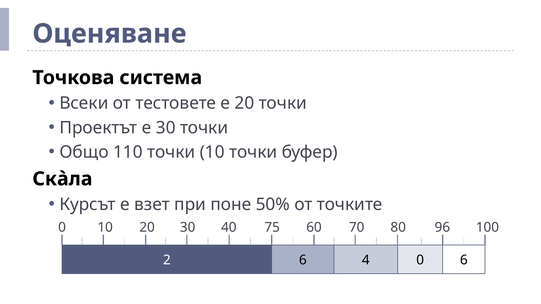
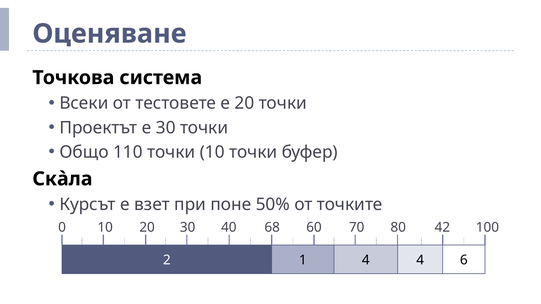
75: 75 -> 68 (272, 228)
96: 96 -> 42 (442, 228)
2 6: 6 -> 1 (303, 260)
4 0: 0 -> 4 (420, 260)
